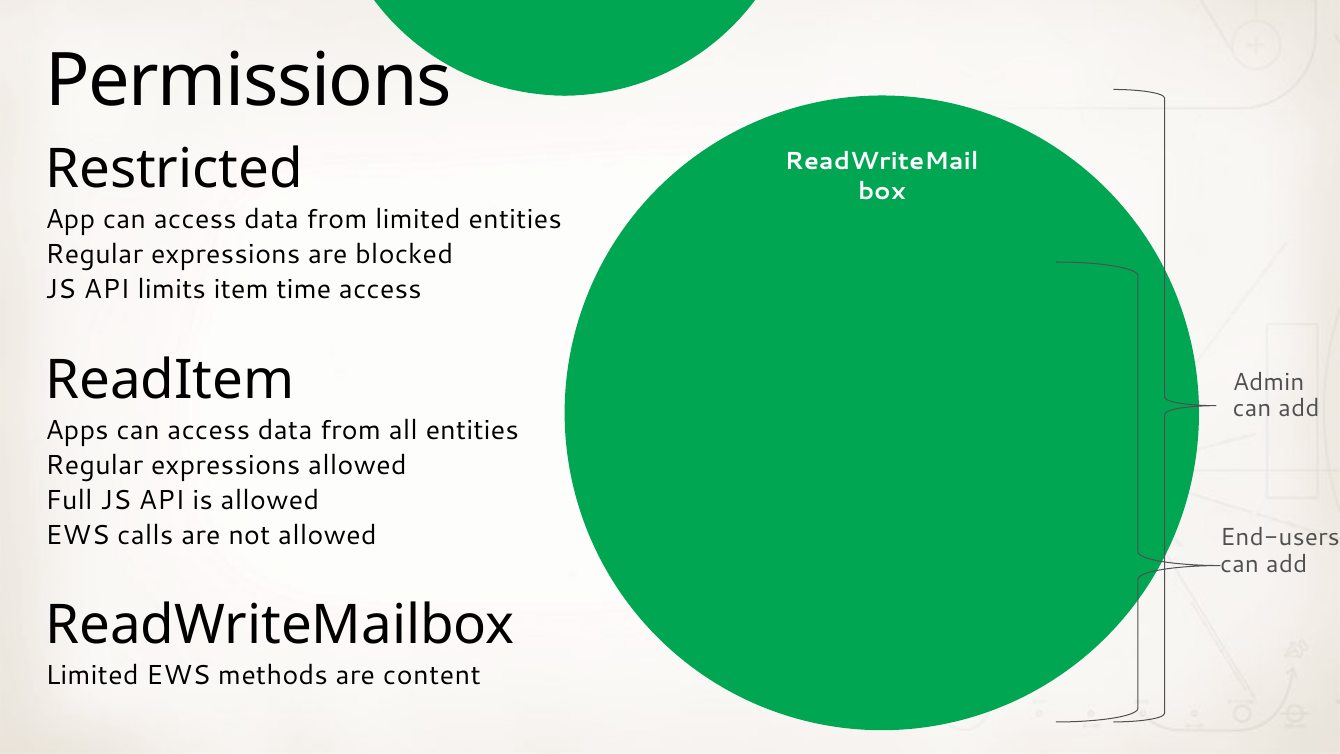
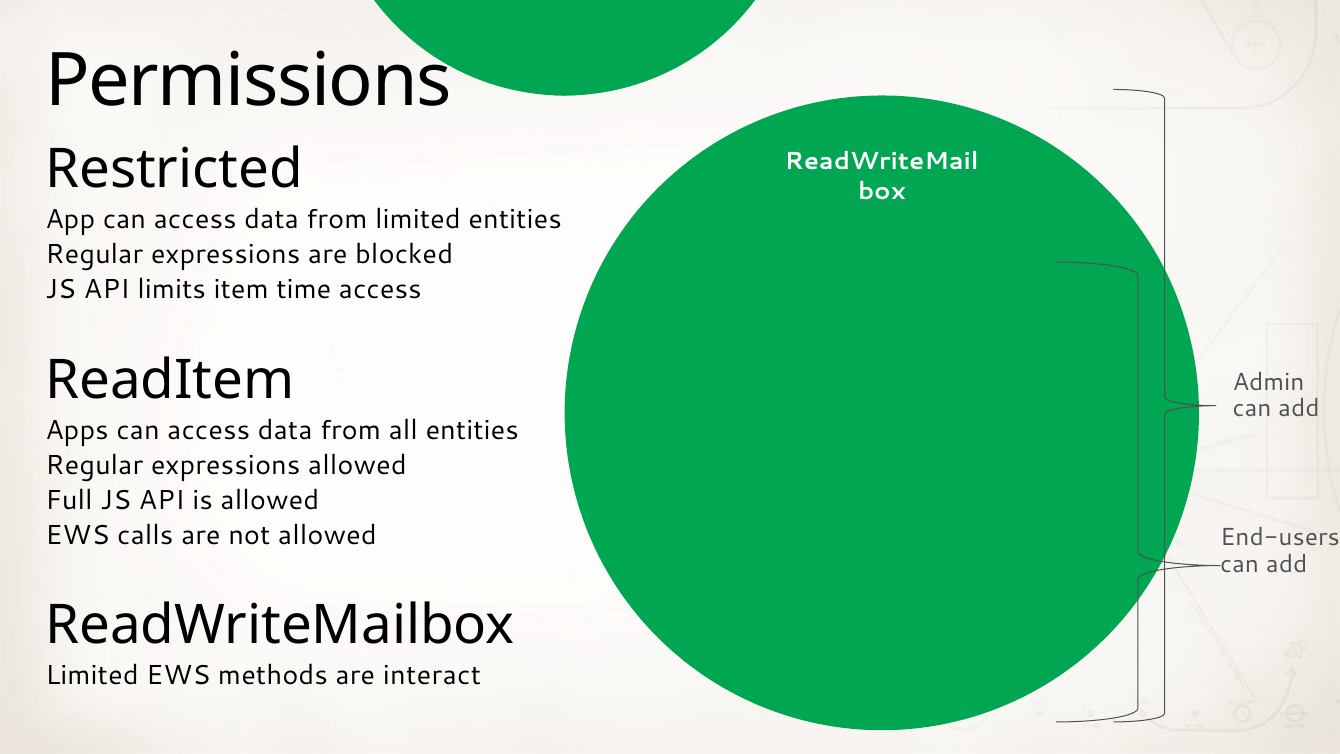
content: content -> interact (432, 675)
